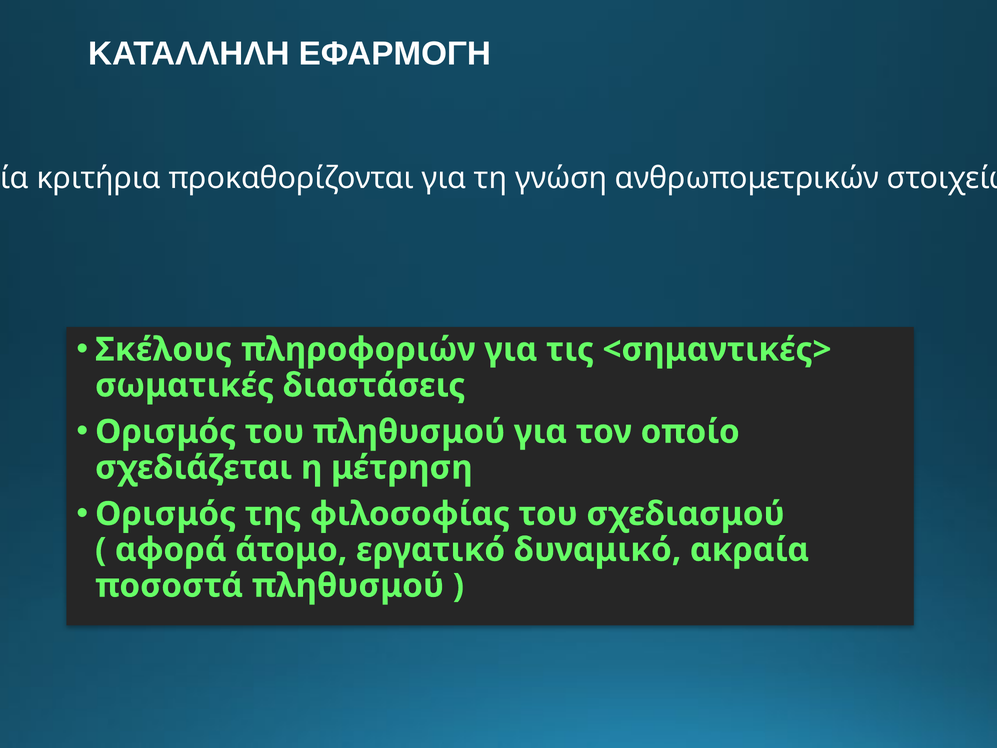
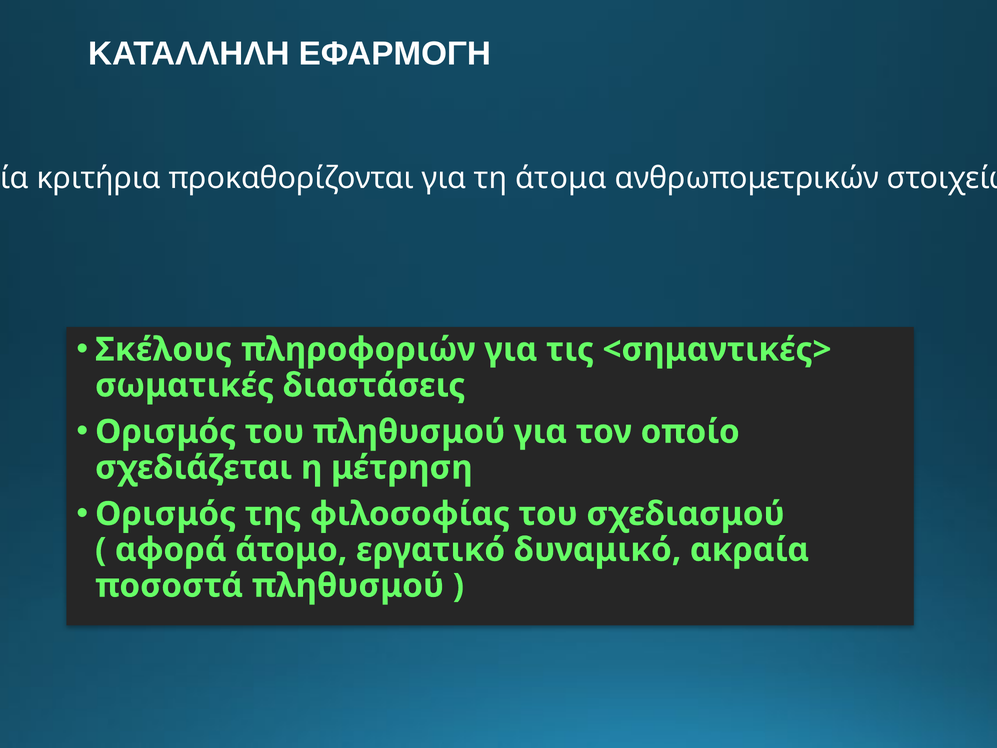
γνώση: γνώση -> άτομα (561, 178)
